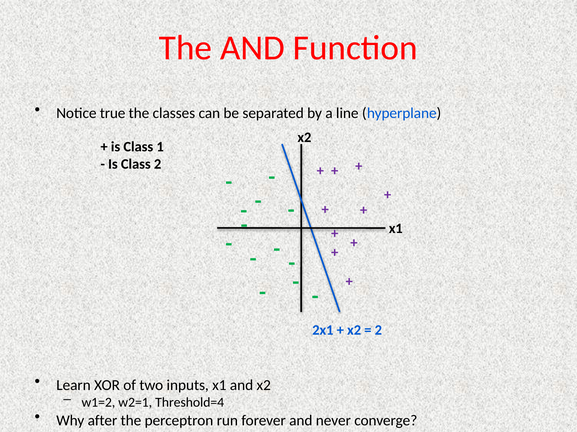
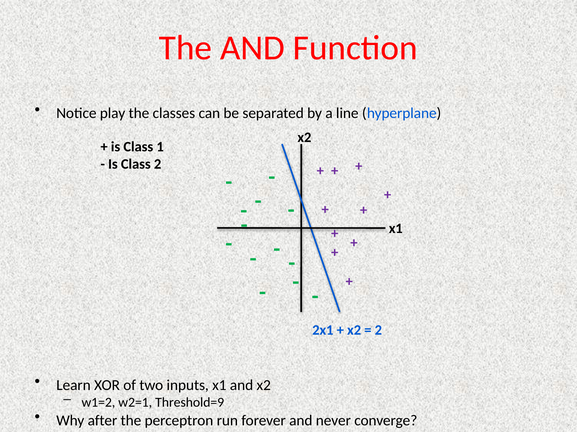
true: true -> play (113, 113)
Threshold=4: Threshold=4 -> Threshold=9 (190, 403)
